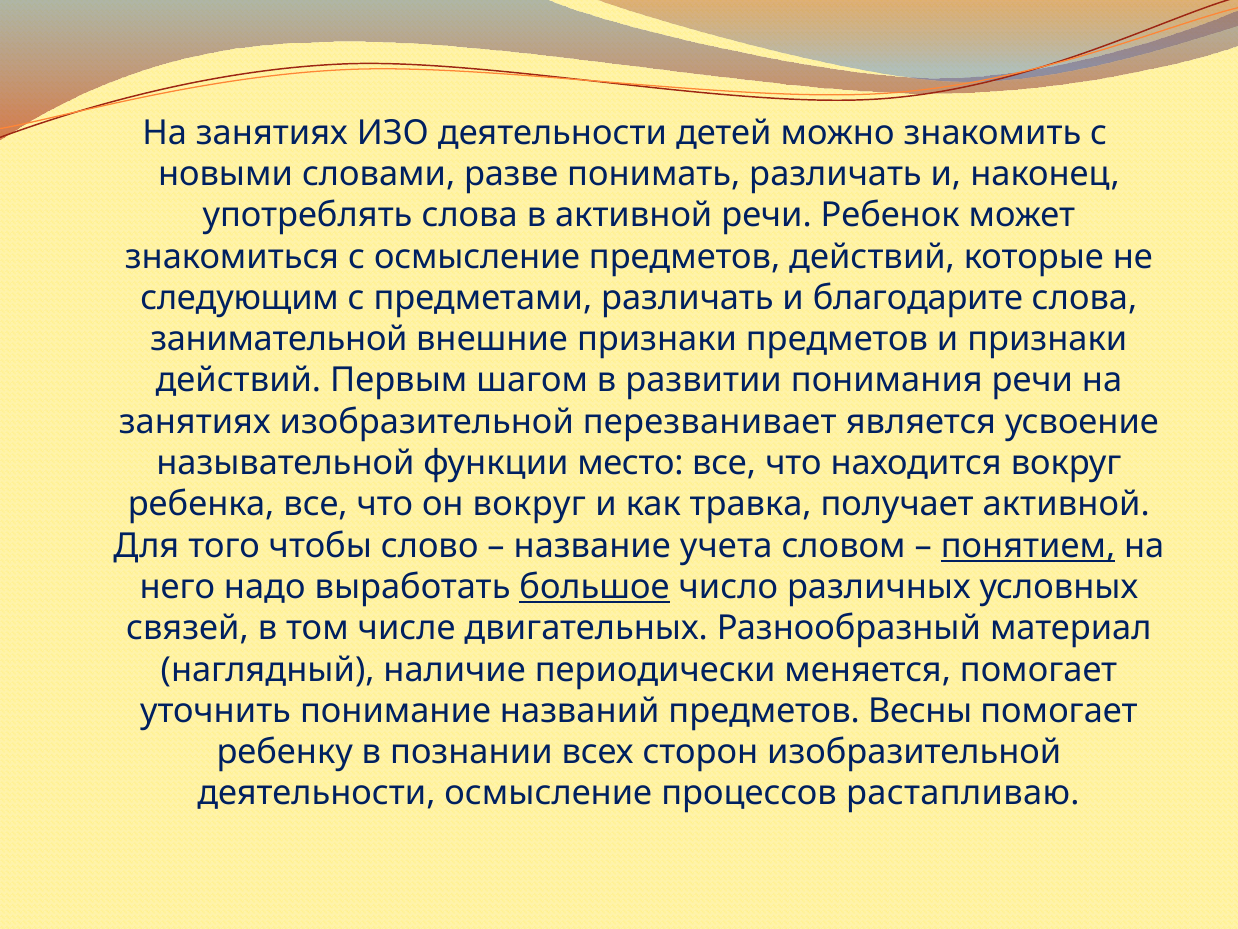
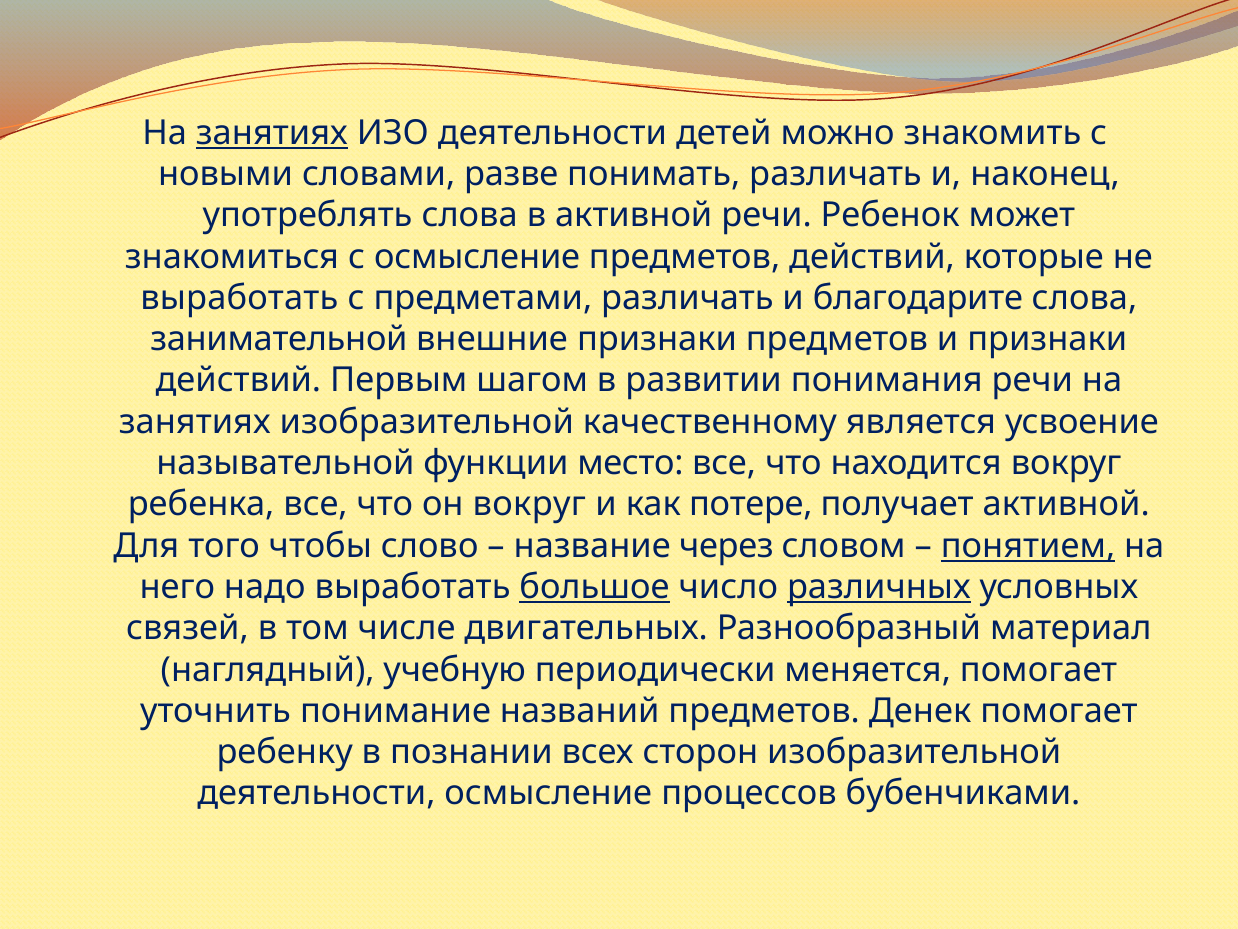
занятиях underline: none -> present (272, 133)
следующим: следующим -> выработать (239, 298)
перезванивает: перезванивает -> качественному (710, 422)
травка: травка -> потере (751, 504)
учета: учета -> через (726, 546)
различных underline: none -> present (879, 587)
наличие: наличие -> учебную (455, 669)
Весны: Весны -> Денек (920, 711)
растапливаю: растапливаю -> бубенчиками (963, 793)
